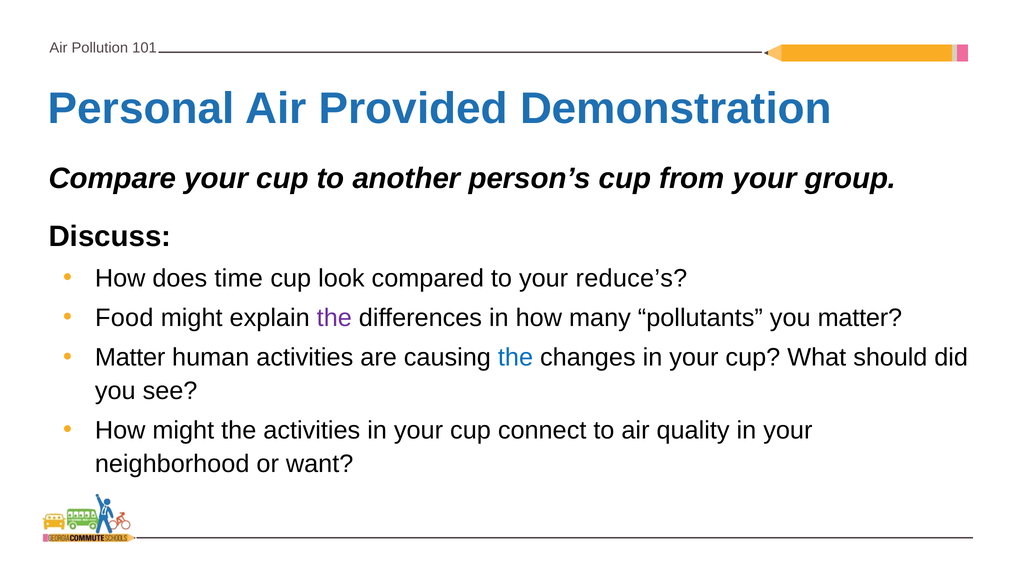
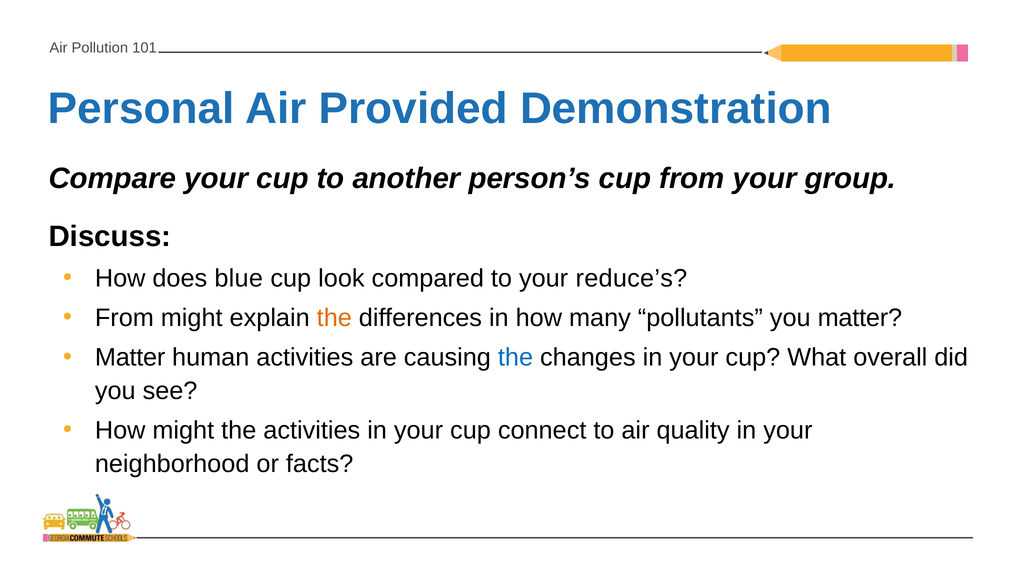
time: time -> blue (239, 279)
Food: Food -> From (124, 318)
the colour: purple -> orange (334, 318)
should: should -> overall (890, 358)
want: want -> facts (320, 464)
